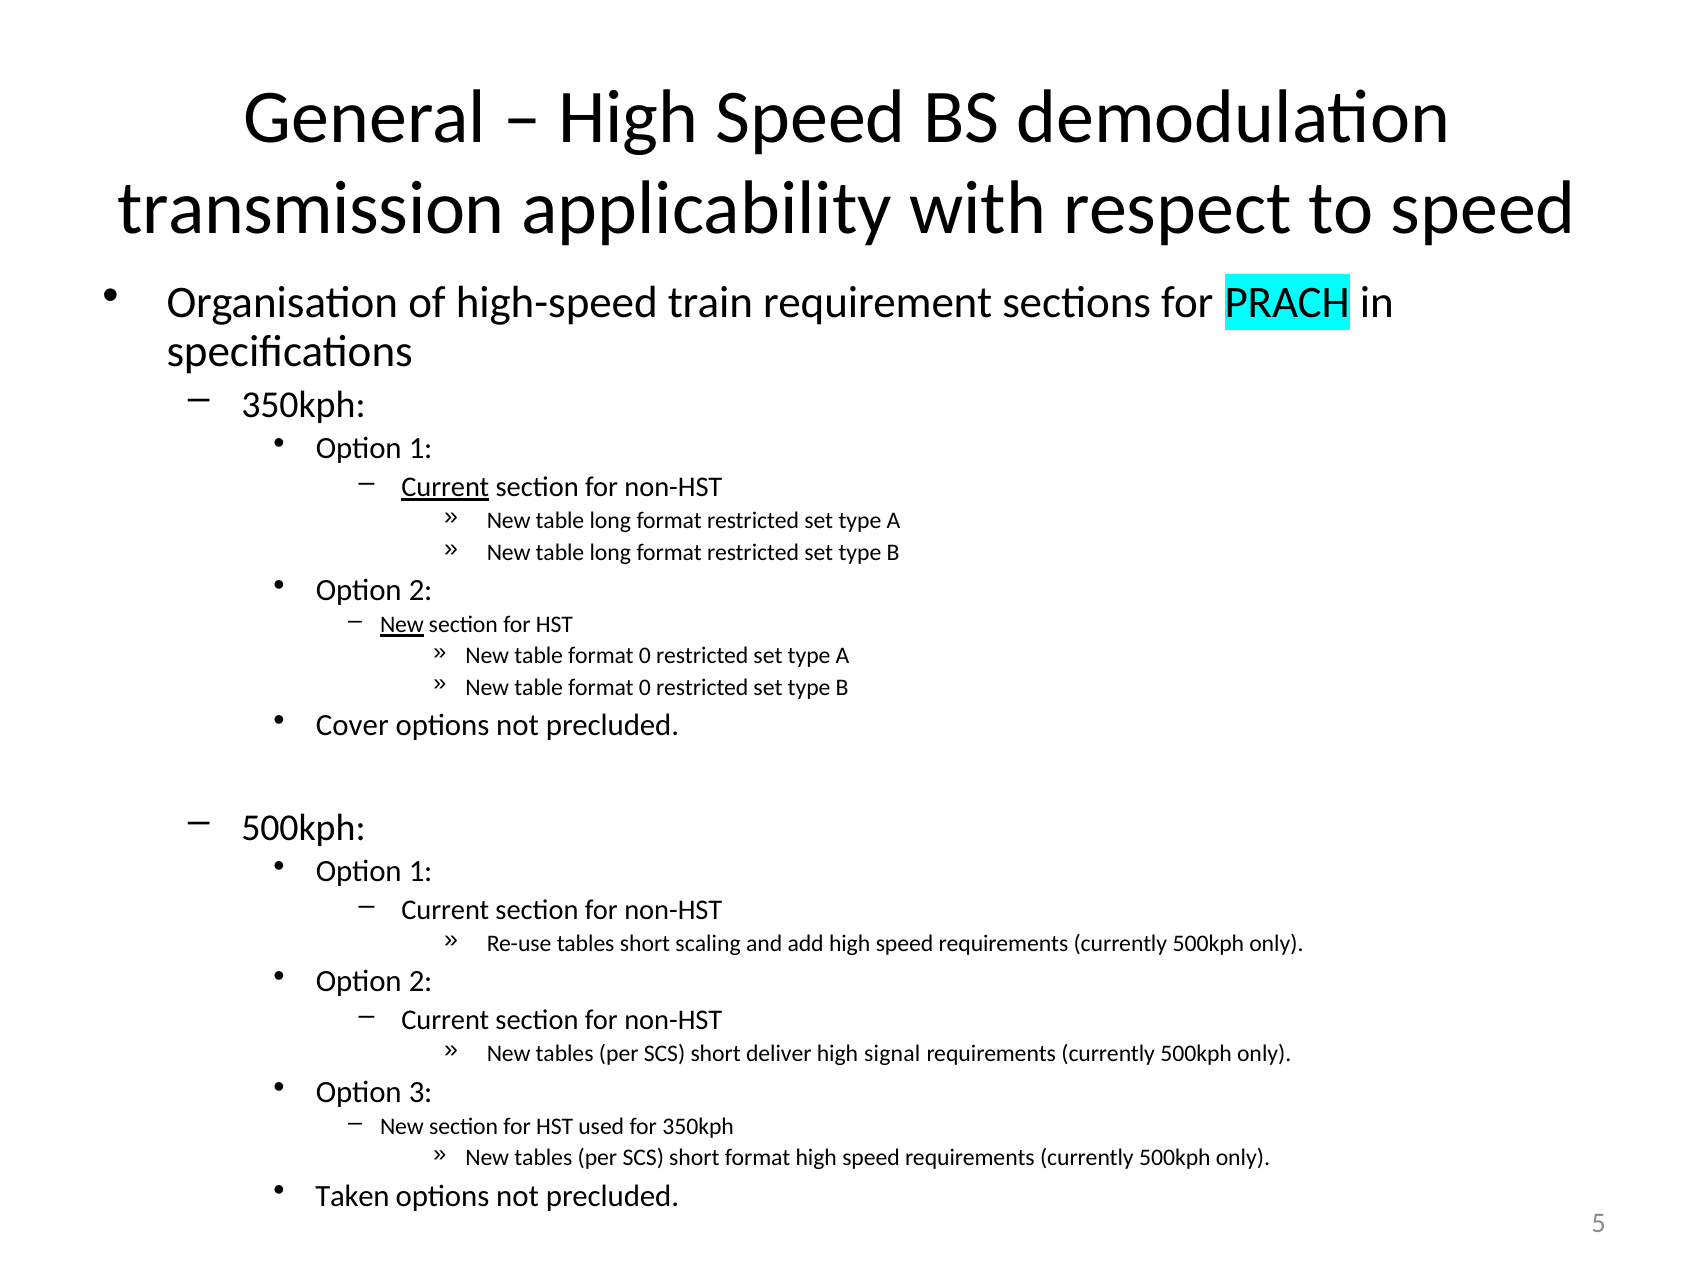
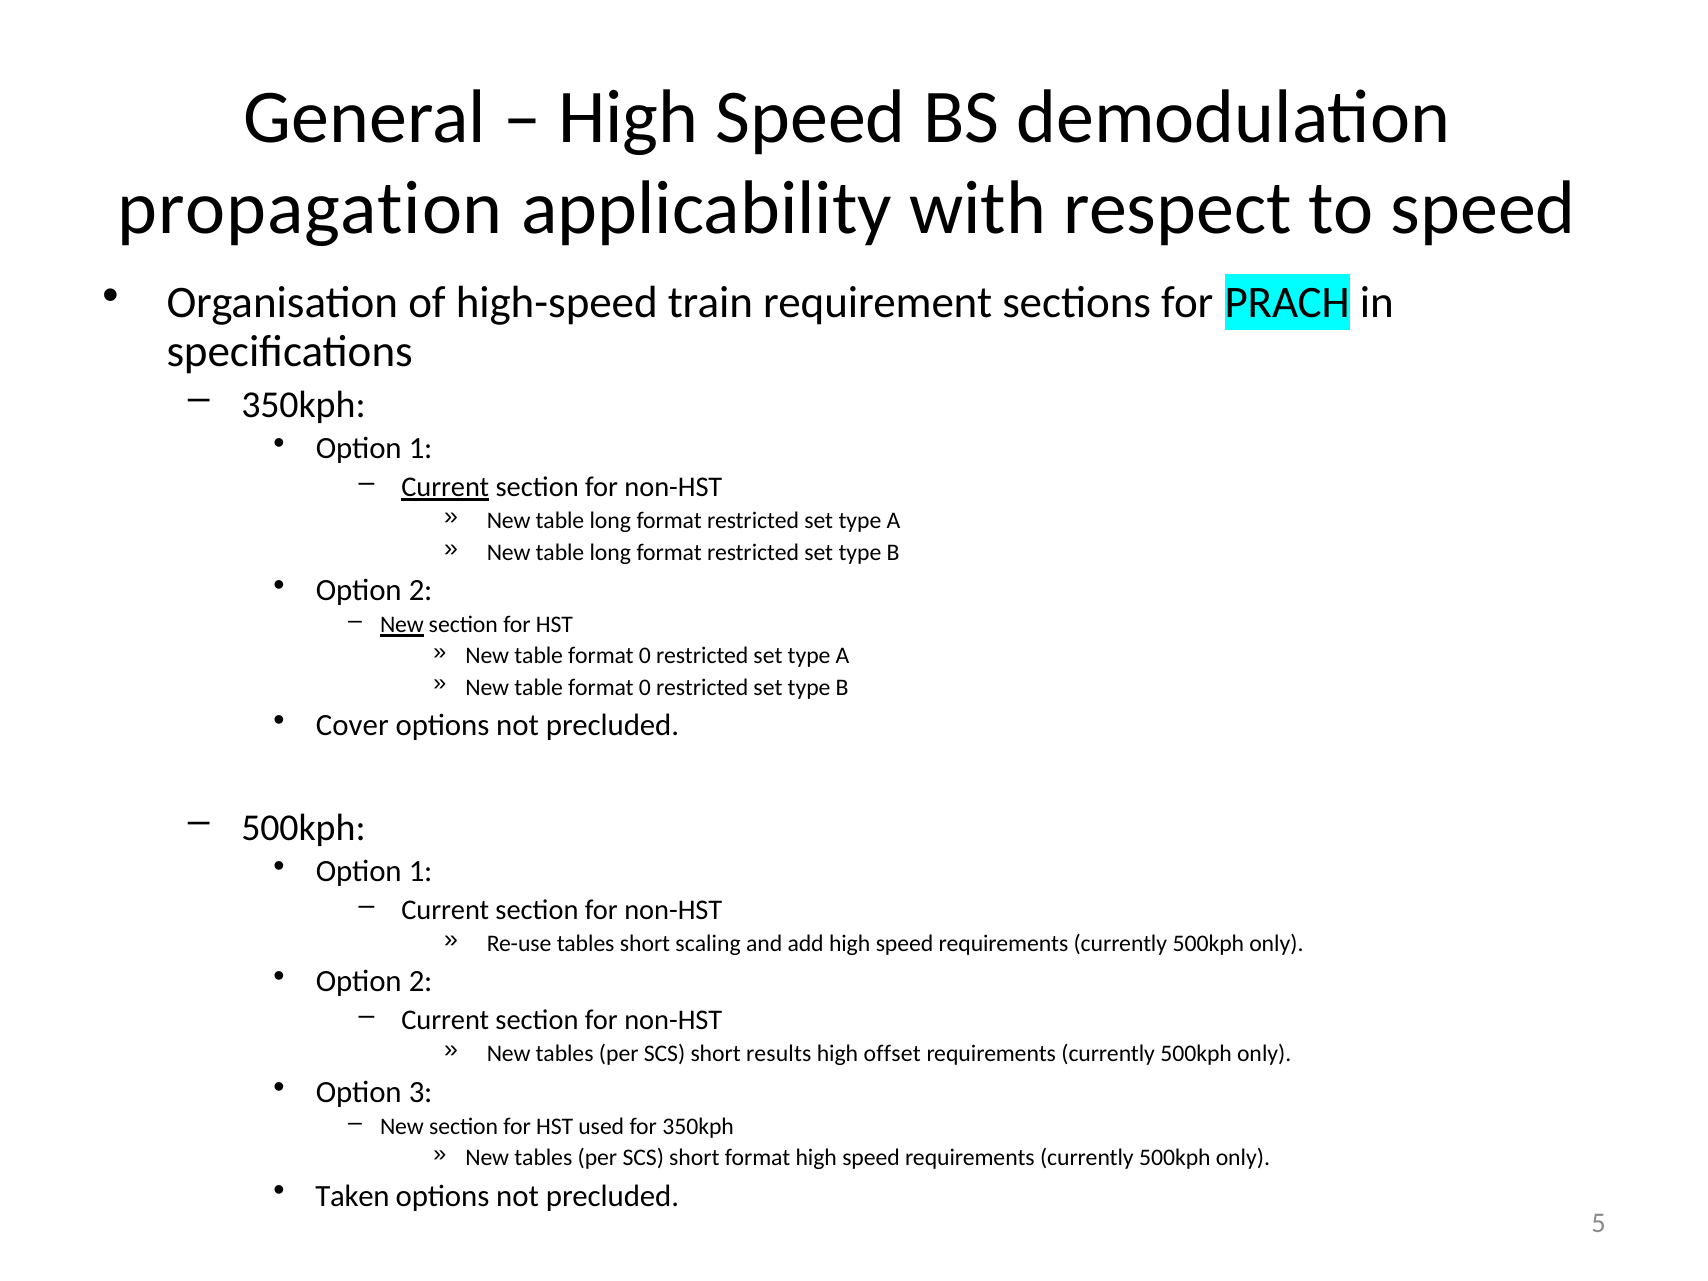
transmission: transmission -> propagation (310, 209)
deliver: deliver -> results (779, 1054)
signal: signal -> offset (892, 1054)
